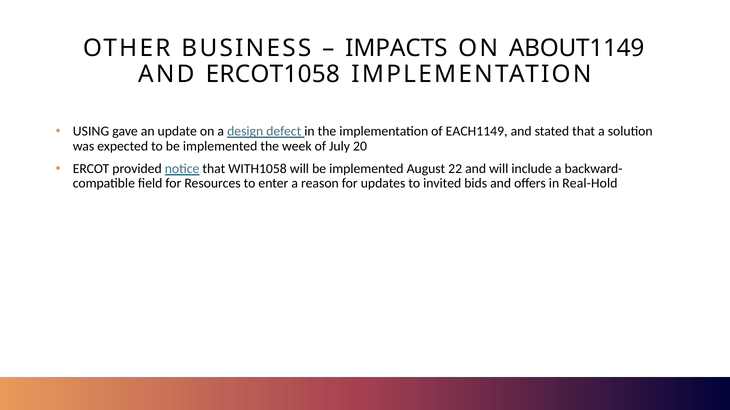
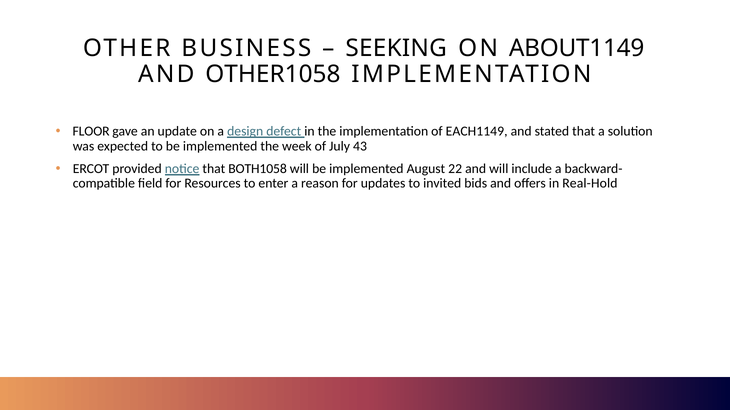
IMPACTS: IMPACTS -> SEEKING (396, 48)
ERCOT1058: ERCOT1058 -> OTHER1058 (273, 75)
USING: USING -> FLOOR (91, 131)
20: 20 -> 43 (360, 146)
WITH1058: WITH1058 -> BOTH1058 (258, 169)
